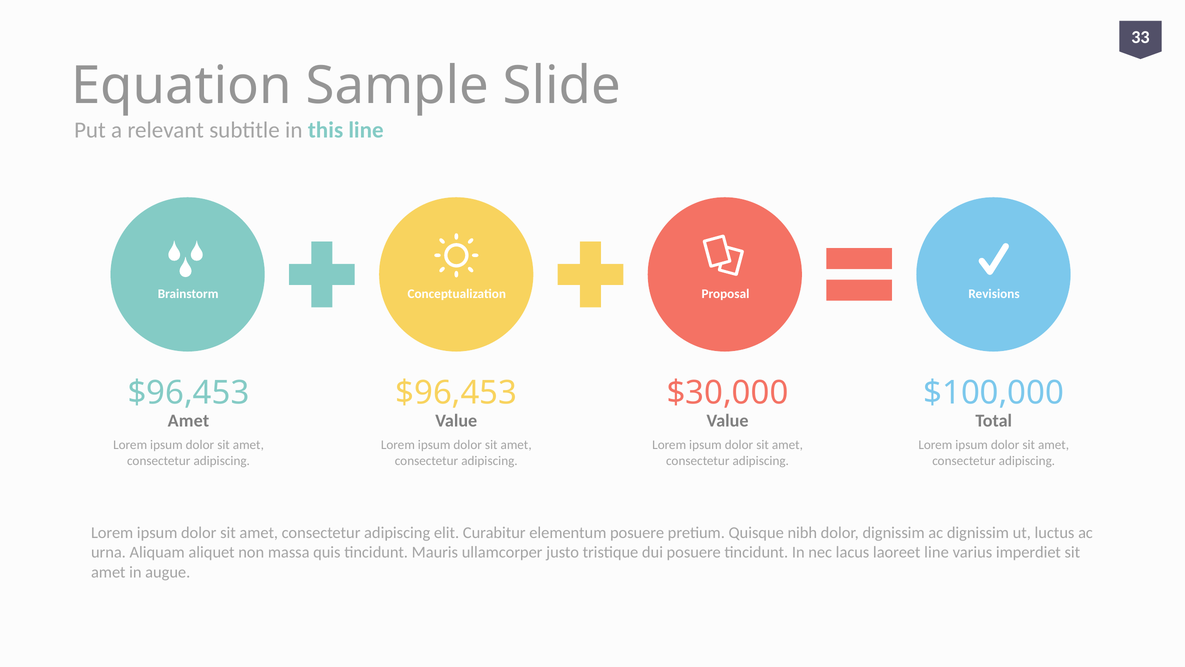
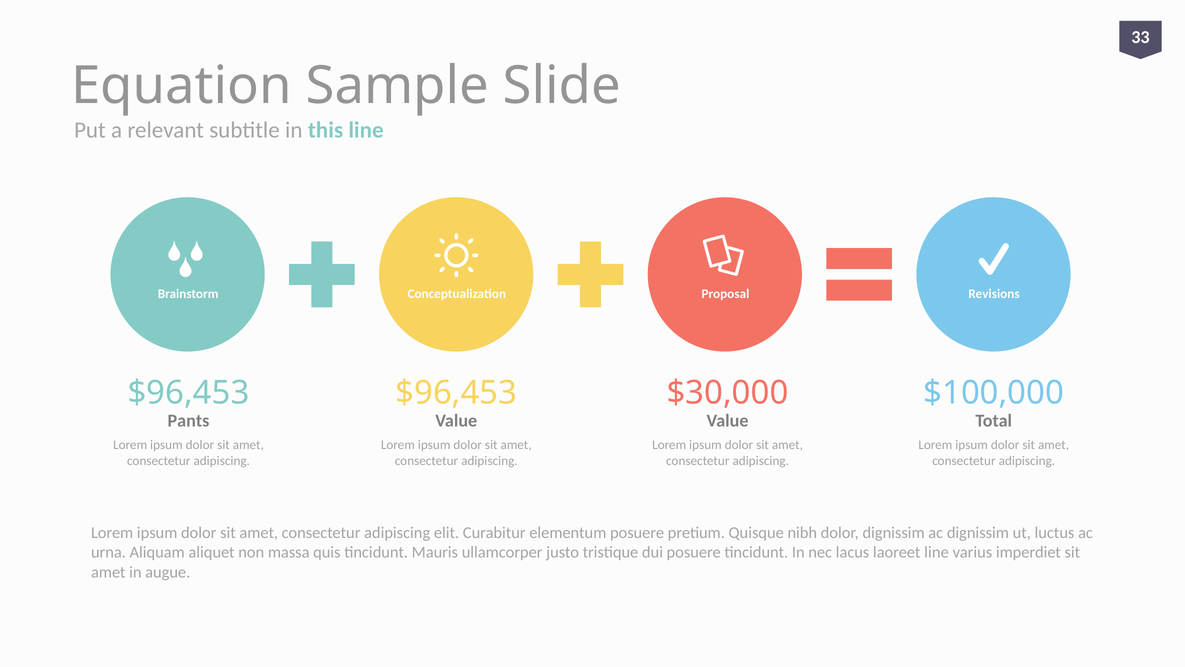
Amet: Amet -> Pants (188, 420)
